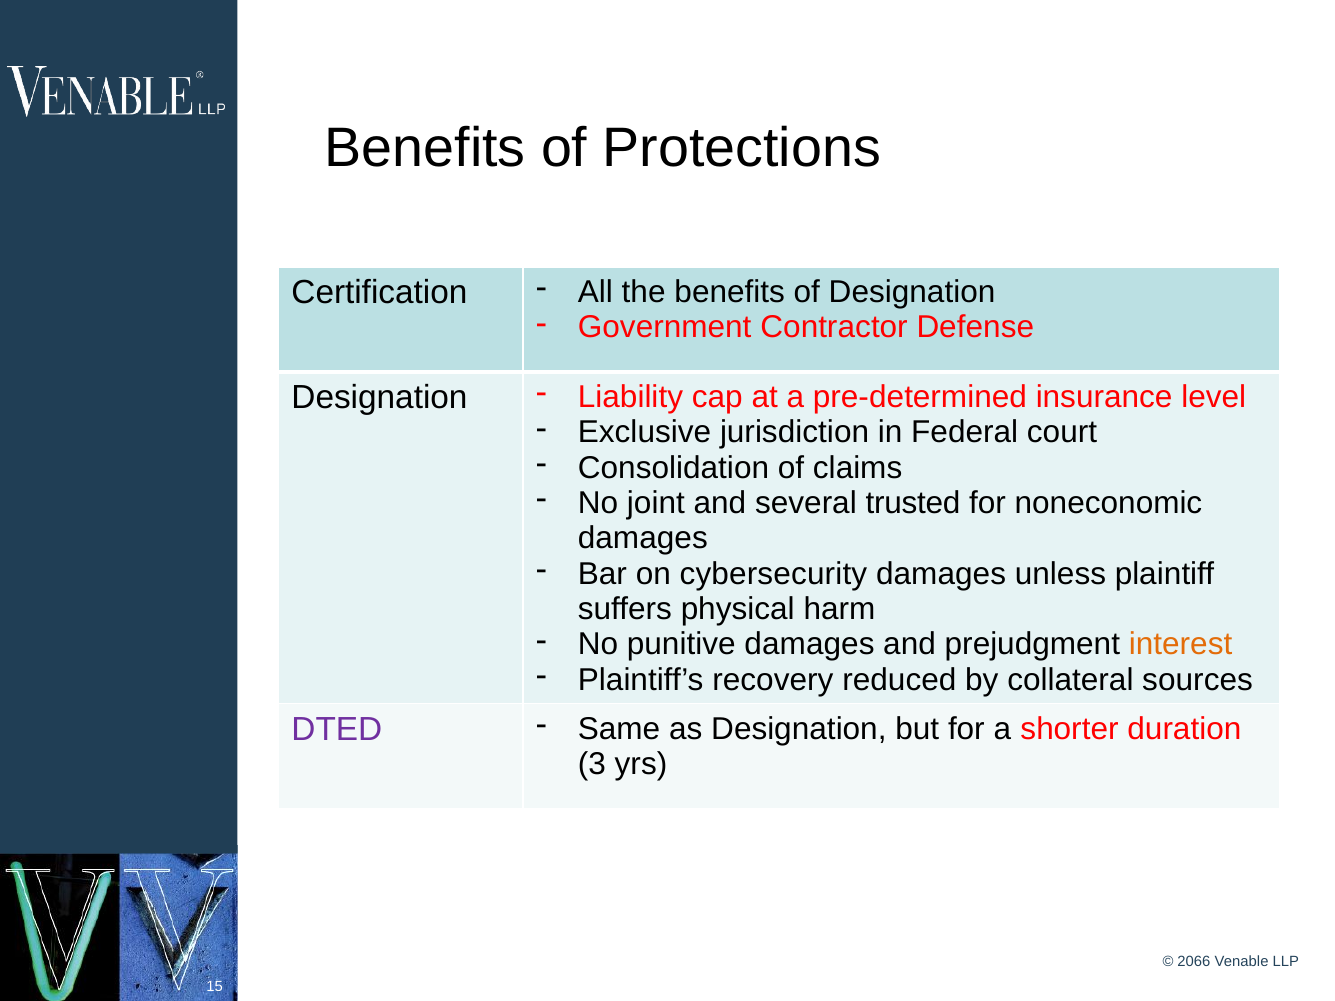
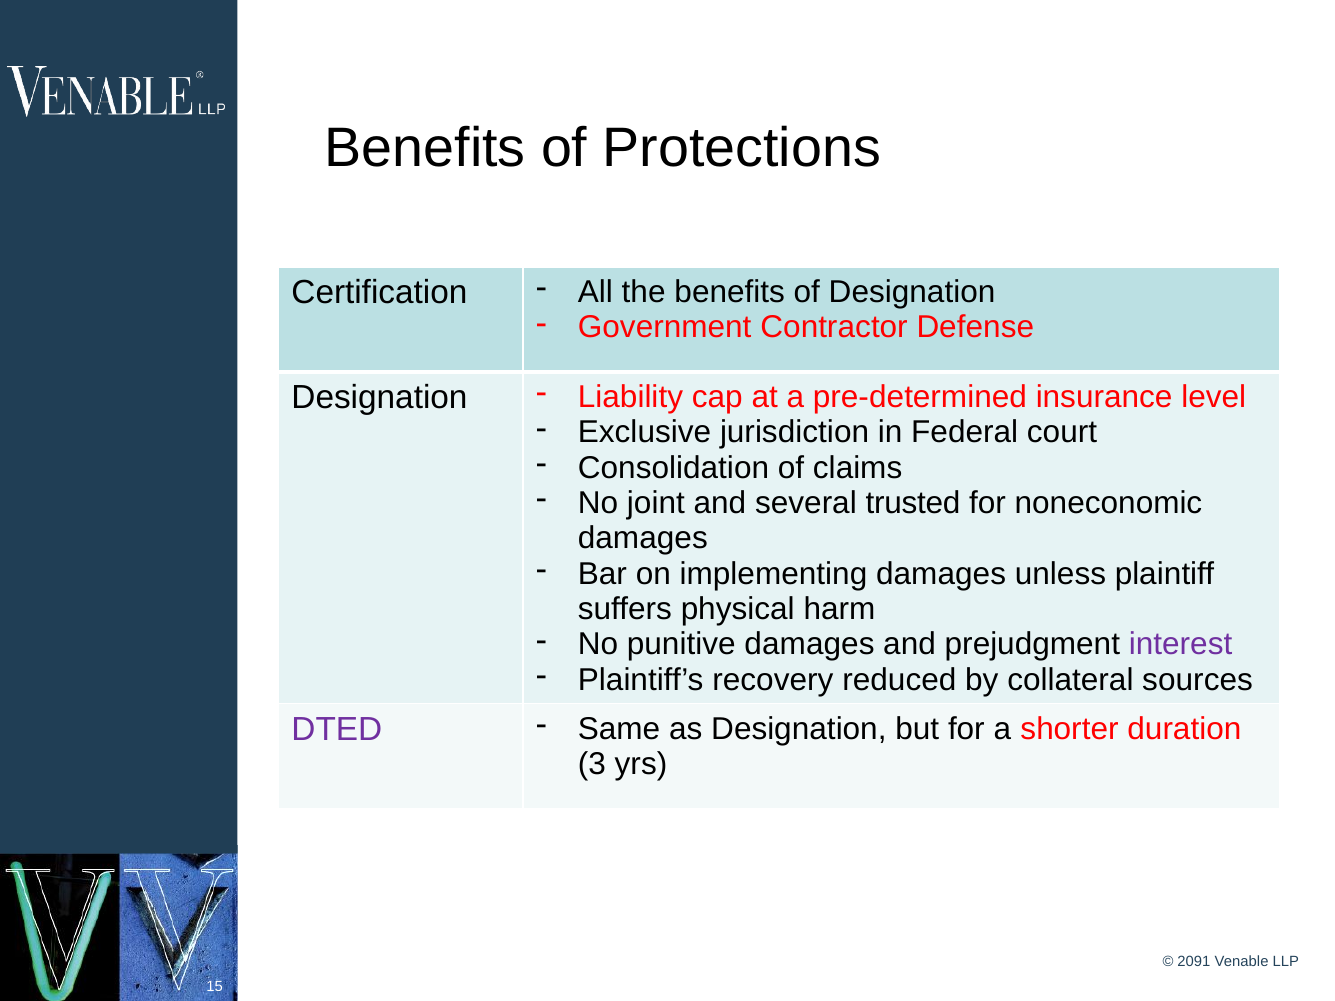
cybersecurity: cybersecurity -> implementing (773, 574)
interest colour: orange -> purple (1181, 645)
2066: 2066 -> 2091 (1194, 962)
